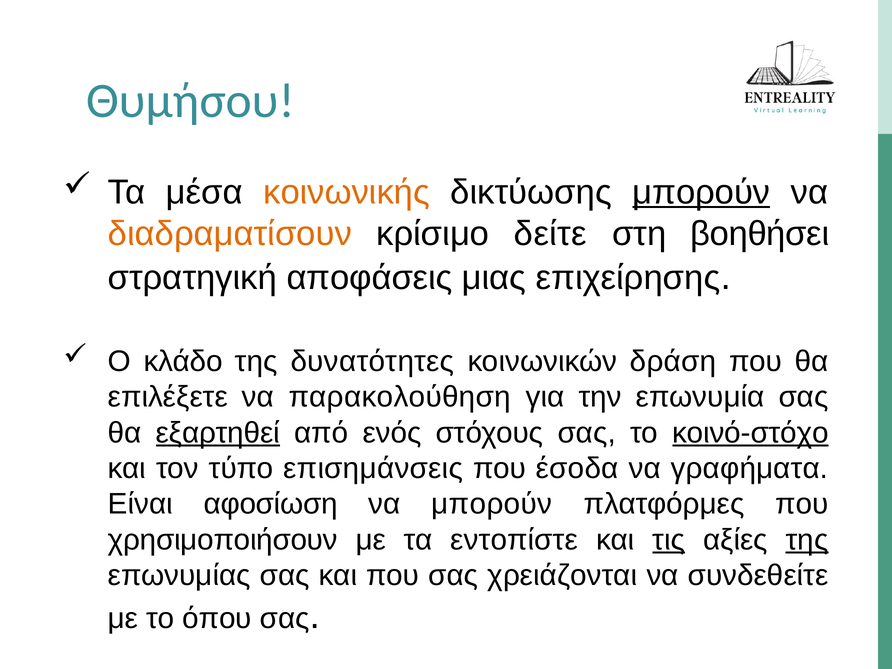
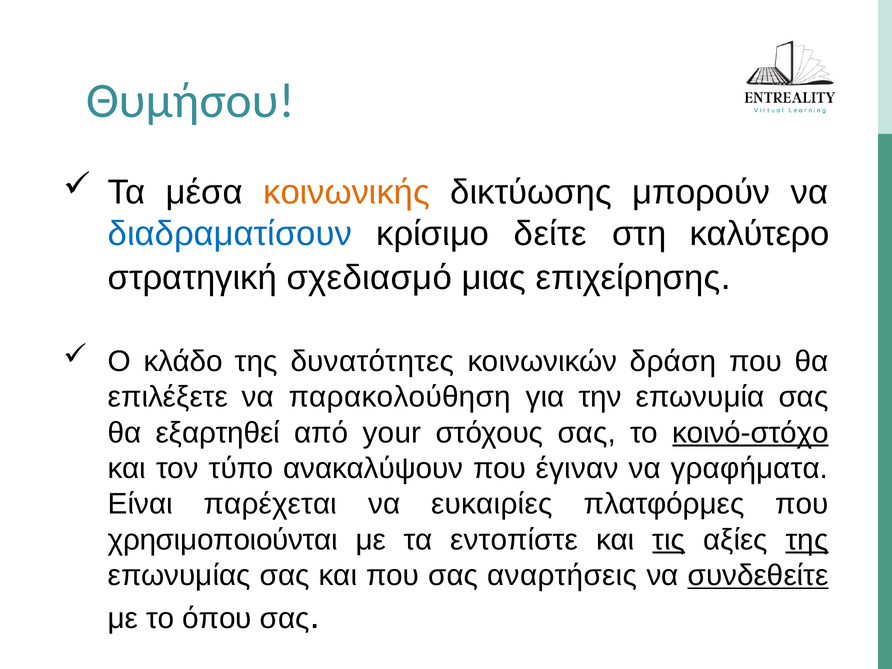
μπορούν underline: present -> none (701, 192)
διαδραματίσουν colour: orange -> blue (230, 234)
βοηθήσει: βοηθήσει -> καλύτερο (760, 234)
αποφάσεις: αποφάσεις -> σχεδιασμό (369, 278)
εξαρτηθεί underline: present -> none (218, 433)
ενός: ενός -> your (392, 433)
επισημάνσεις: επισημάνσεις -> ανακαλύψουν (373, 468)
έσοδα: έσοδα -> έγιναν (577, 468)
αφοσίωση: αφοσίωση -> παρέχεται (270, 504)
να μπορούν: μπορούν -> ευκαιρίες (492, 504)
χρησιμοποιήσουν: χρησιμοποιήσουν -> χρησιμοποιούνται (223, 540)
χρειάζονται: χρειάζονται -> αναρτήσεις (562, 575)
συνδεθείτε underline: none -> present (758, 575)
